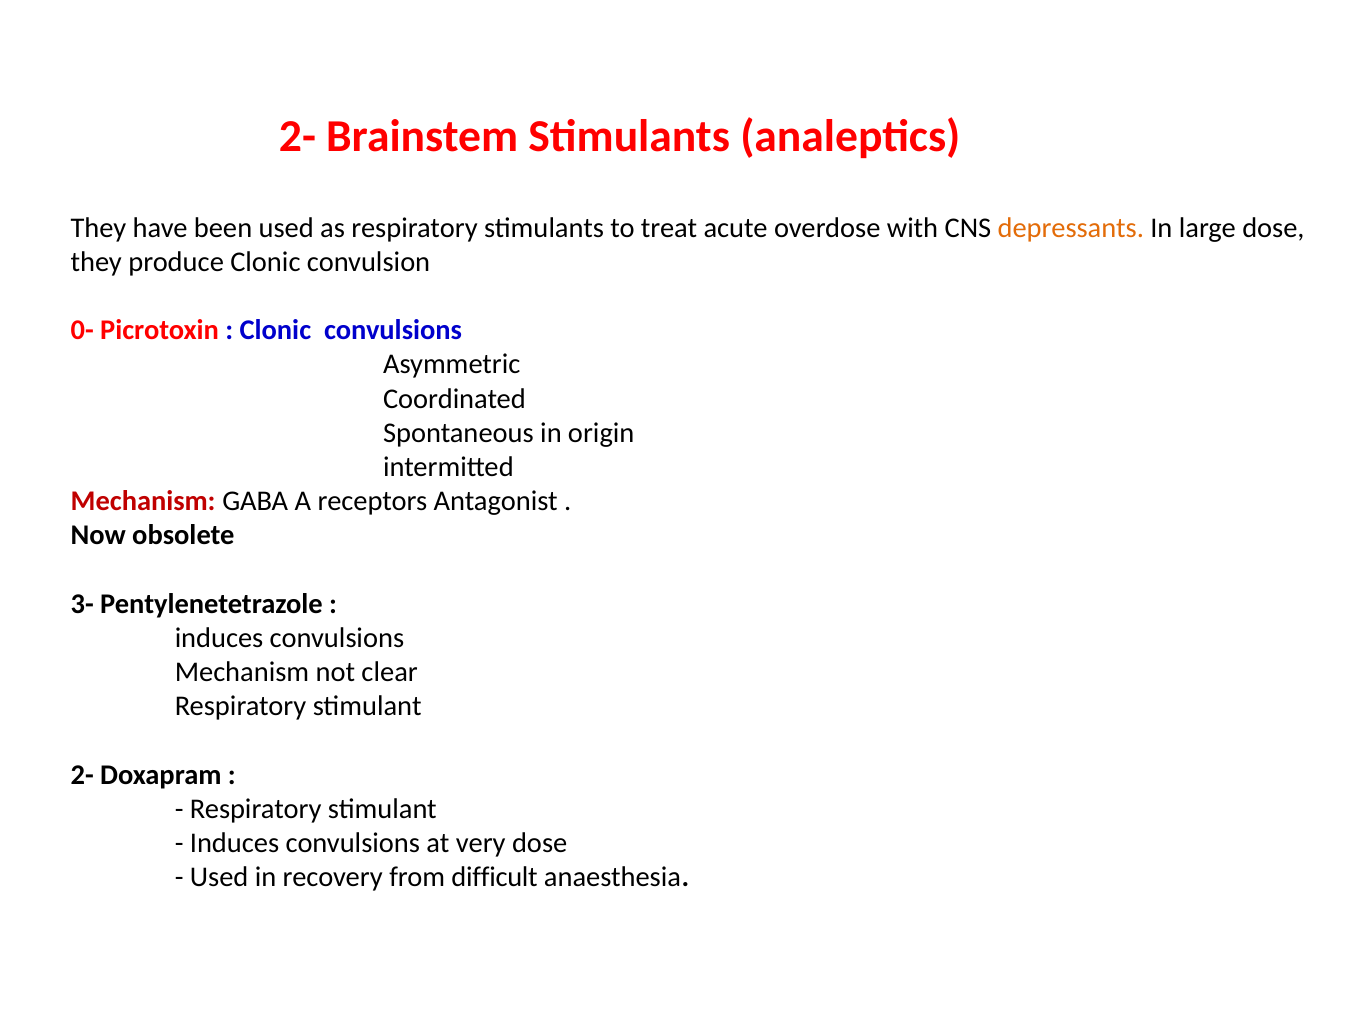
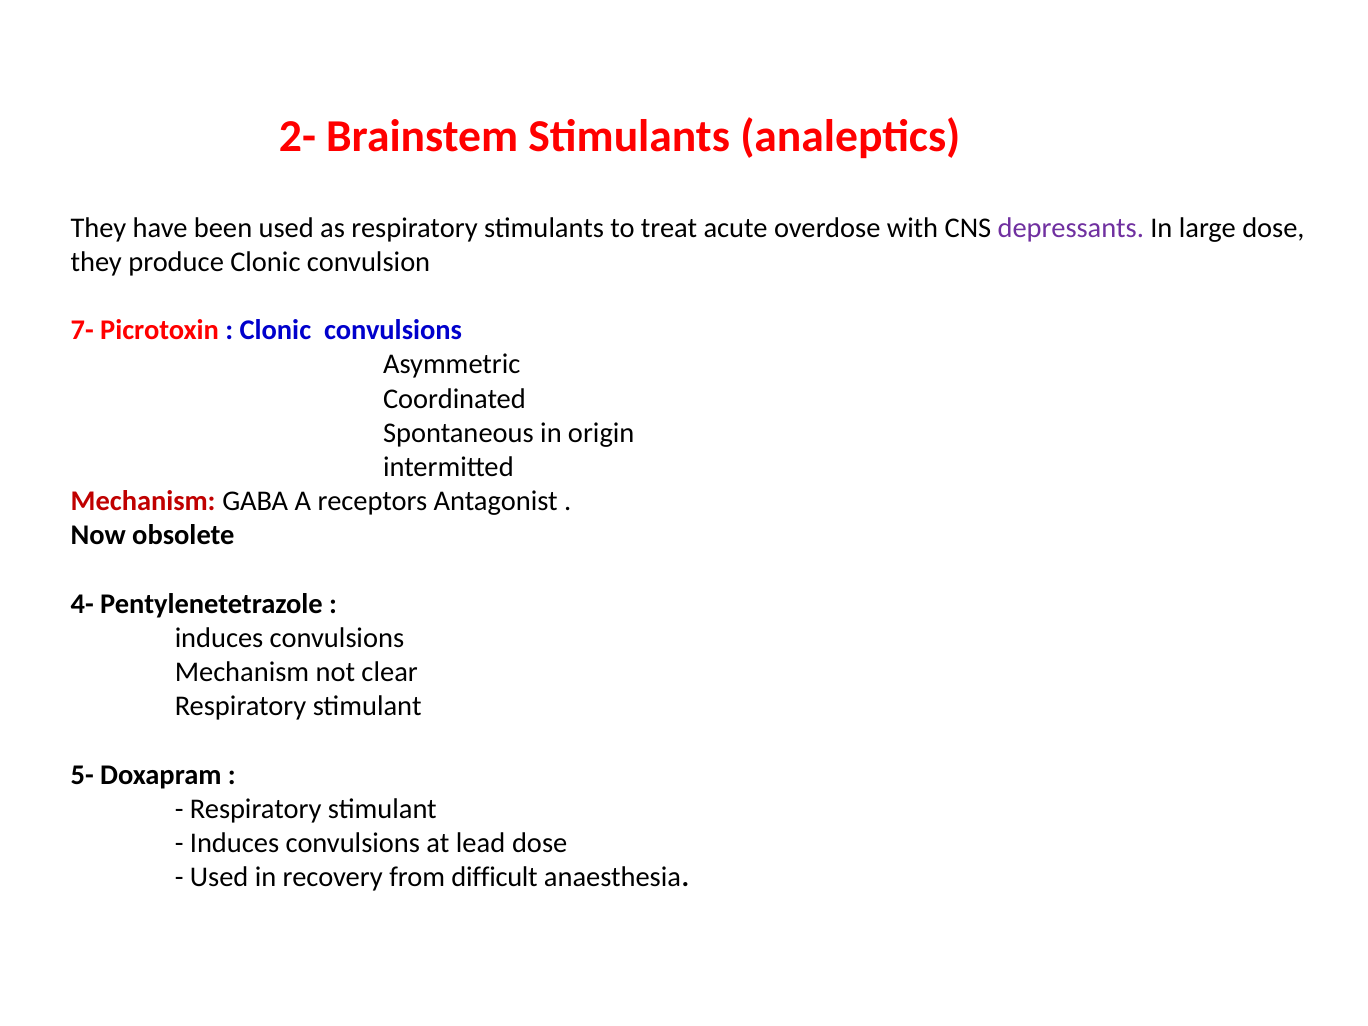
depressants colour: orange -> purple (1071, 228)
0-: 0- -> 7- (82, 330)
3-: 3- -> 4- (82, 604)
2-: 2- -> 5- (82, 775)
very: very -> lead (481, 843)
